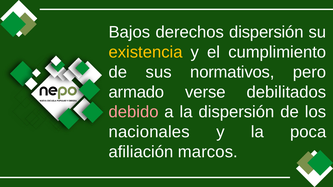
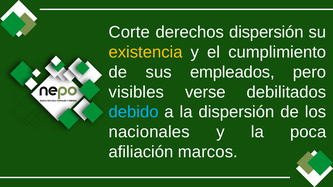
Bajos: Bajos -> Corte (129, 32)
normativos: normativos -> empleados (232, 72)
armado: armado -> visibles (136, 92)
debido colour: pink -> light blue (134, 112)
